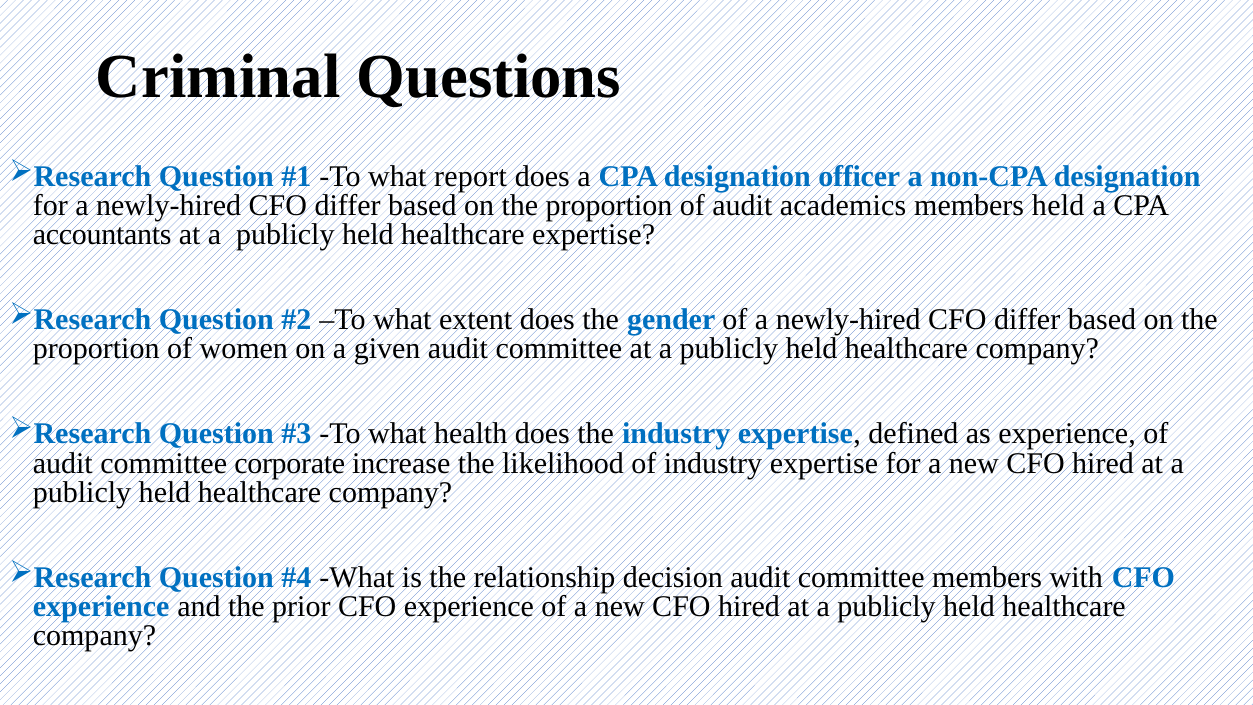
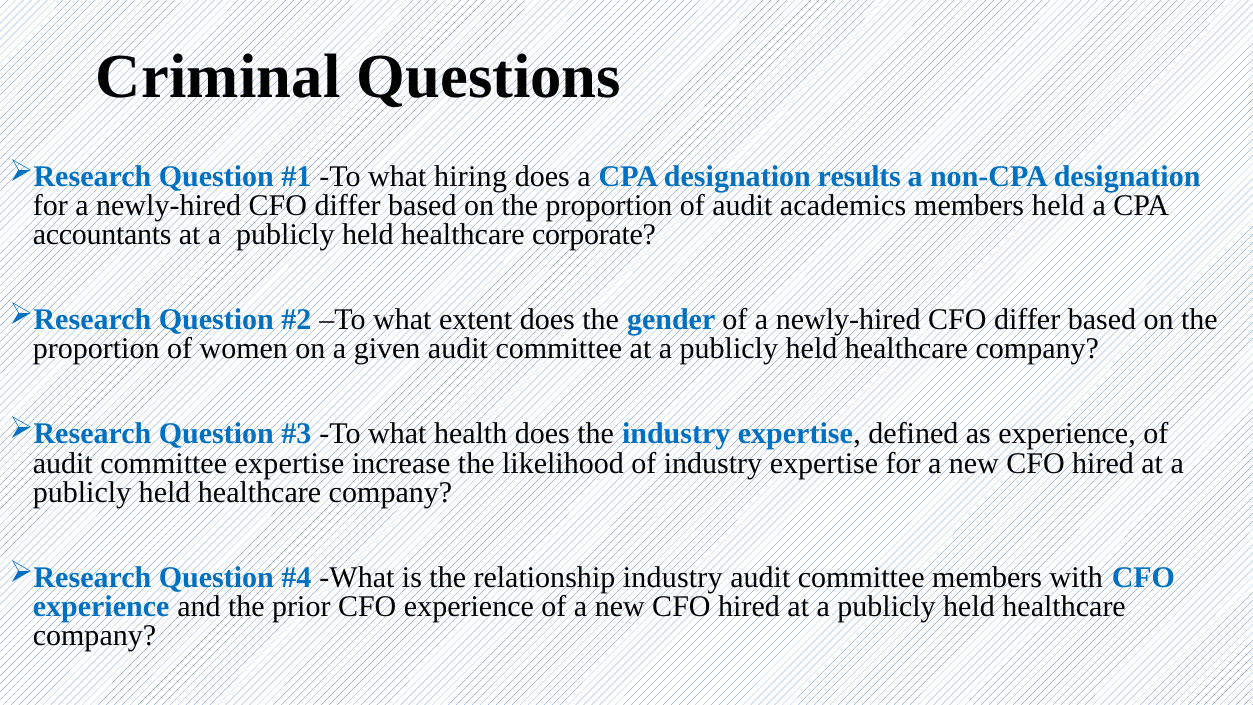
report: report -> hiring (471, 176)
officer: officer -> results (859, 176)
healthcare expertise: expertise -> corporate (594, 235)
committee corporate: corporate -> expertise (289, 463)
relationship decision: decision -> industry (673, 577)
